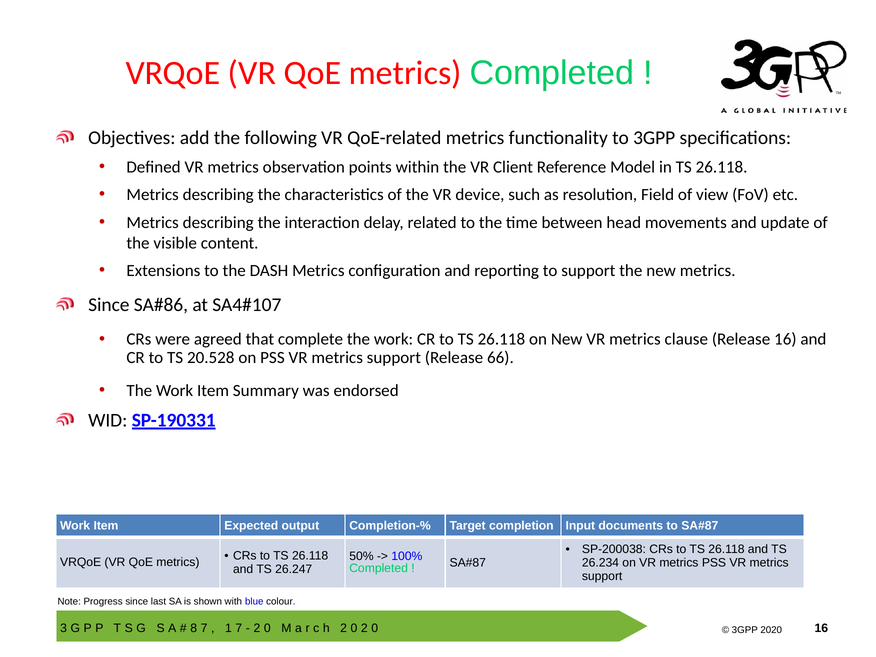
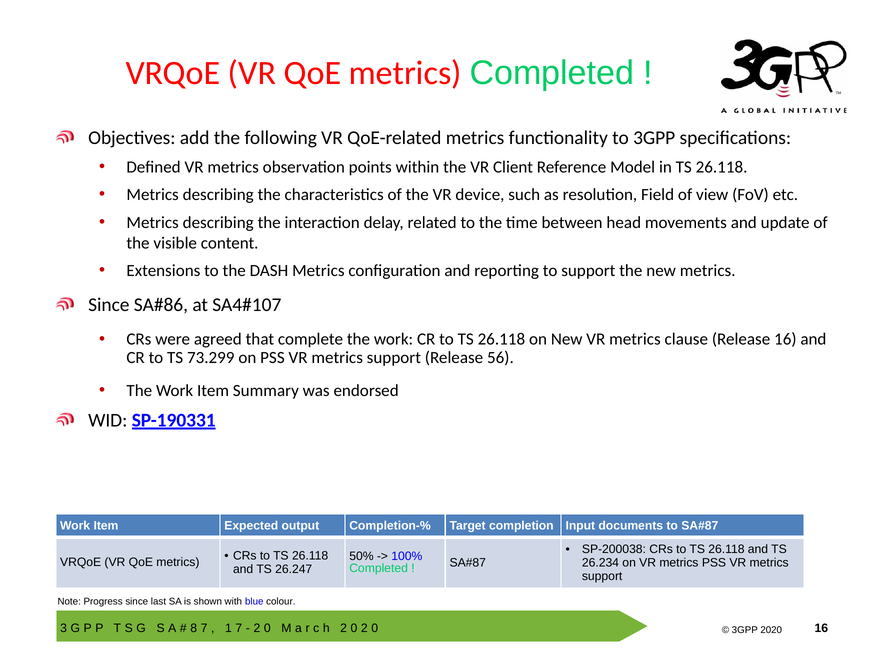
20.528: 20.528 -> 73.299 (211, 357)
66: 66 -> 56 (500, 357)
